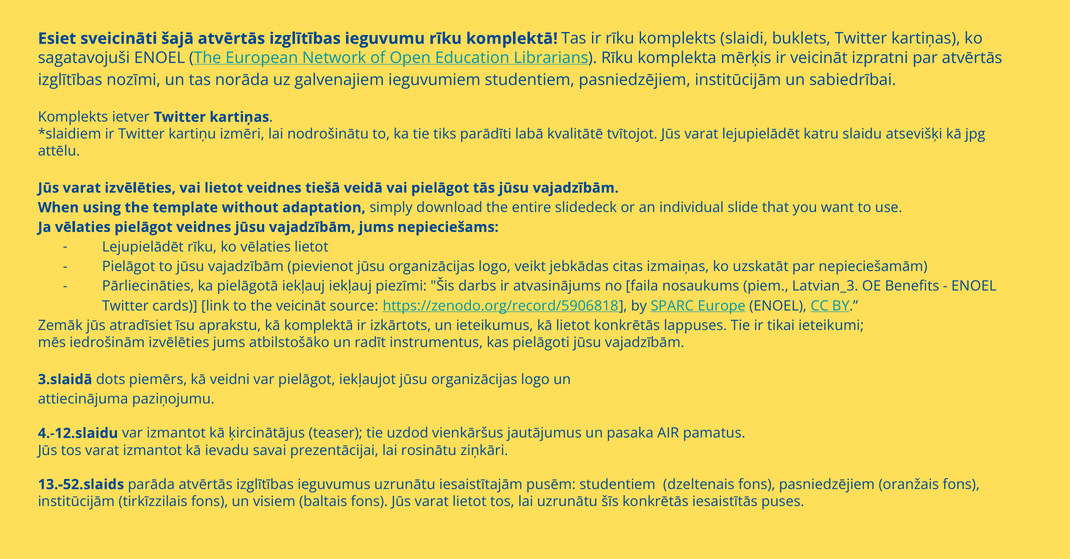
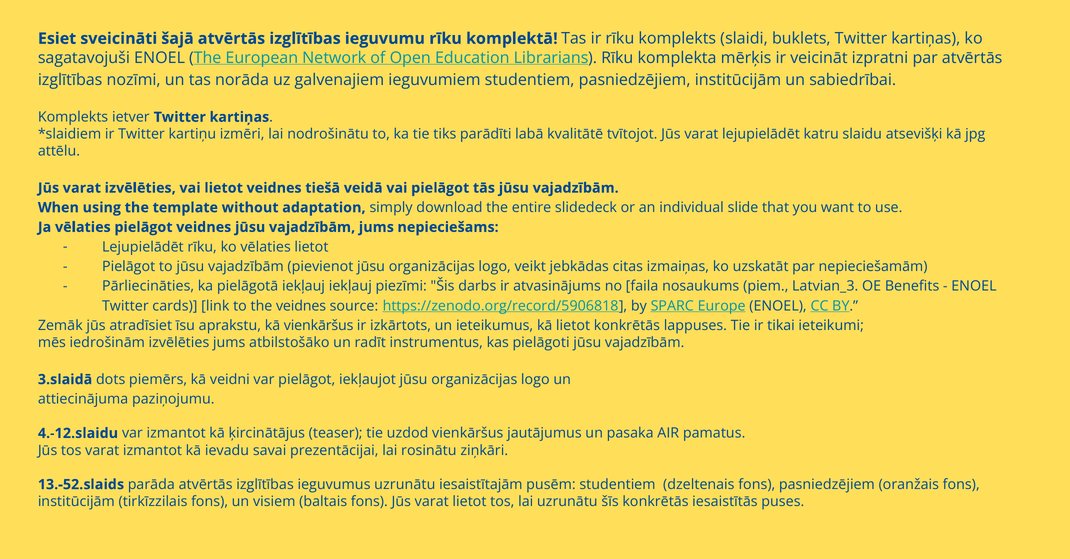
the veicināt: veicināt -> veidnes (301, 306)
kā komplektā: komplektā -> vienkāršus (319, 326)
